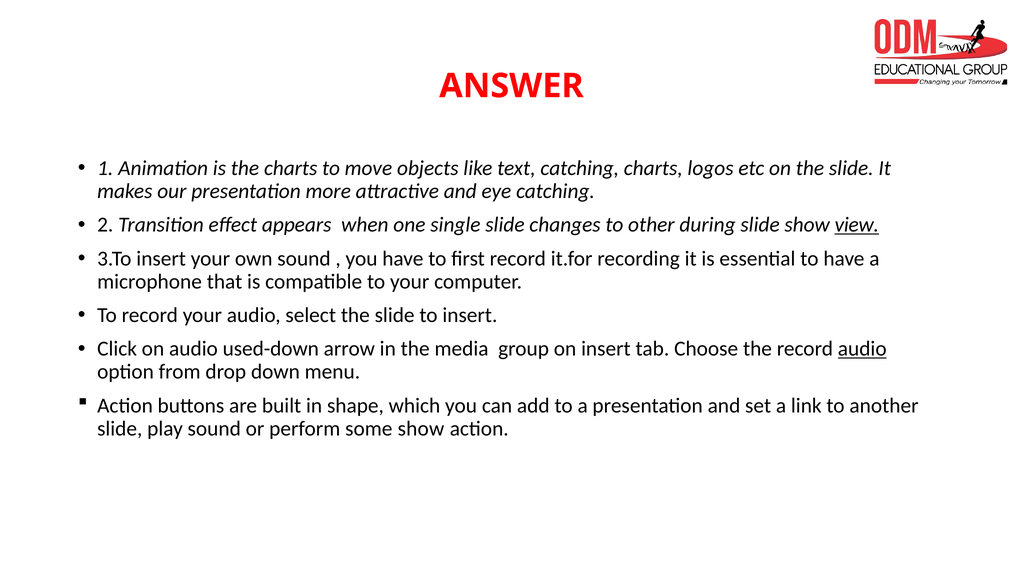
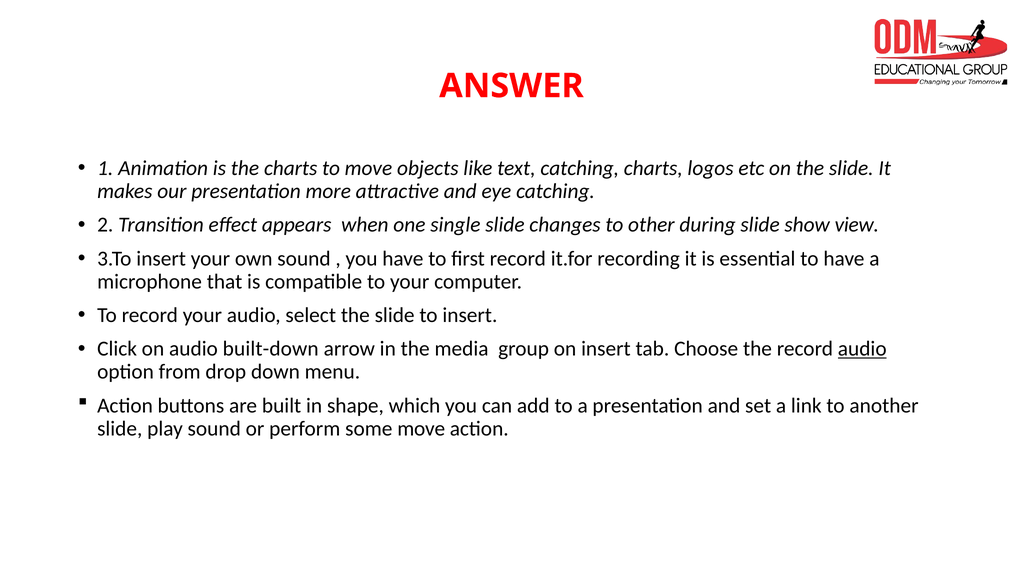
view underline: present -> none (857, 225)
used-down: used-down -> built-down (271, 349)
some show: show -> move (421, 429)
